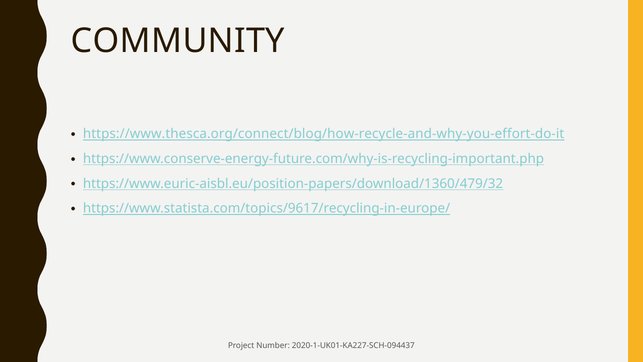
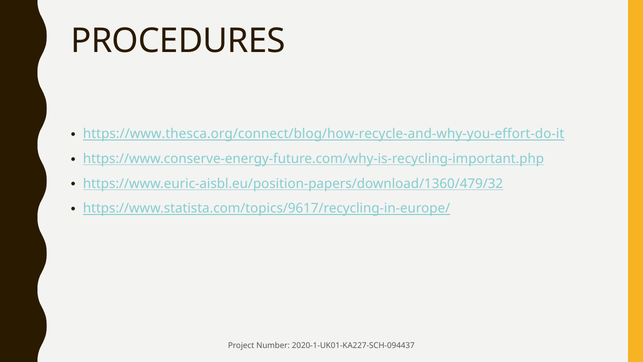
COMMUNITY: COMMUNITY -> PROCEDURES (178, 41)
